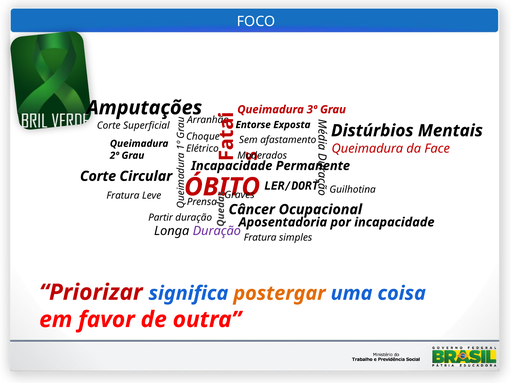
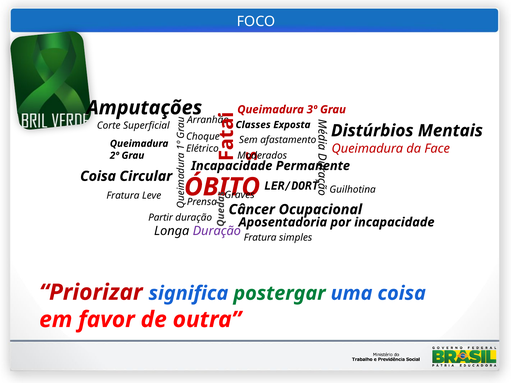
Entorse: Entorse -> Classes (253, 125)
Corte: Corte -> Coisa (98, 176)
postergar colour: orange -> green (279, 293)
